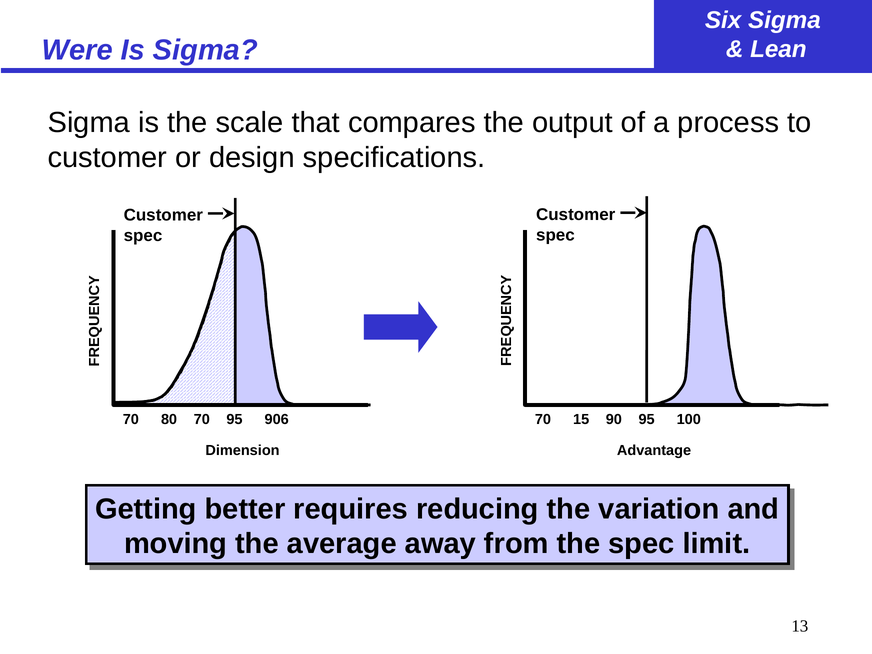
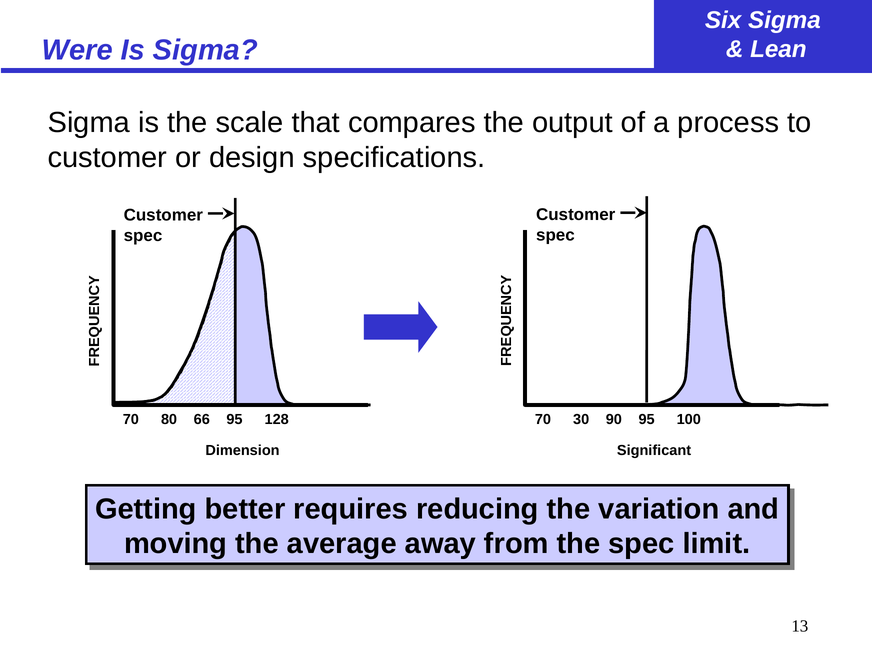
80 70: 70 -> 66 (202, 419)
906: 906 -> 128 (277, 419)
15: 15 -> 30 (581, 420)
Advantage: Advantage -> Significant (654, 451)
